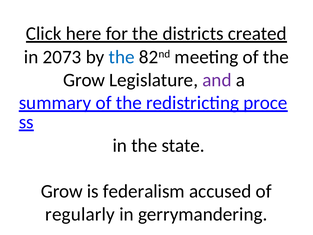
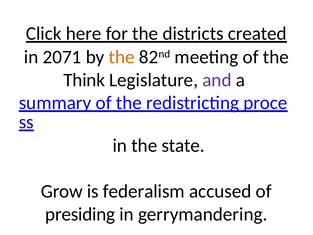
2073: 2073 -> 2071 (62, 57)
the colour: blue -> orange (122, 57)
Grow: Grow -> Think (84, 80)
regularly: regularly -> presiding (80, 214)
